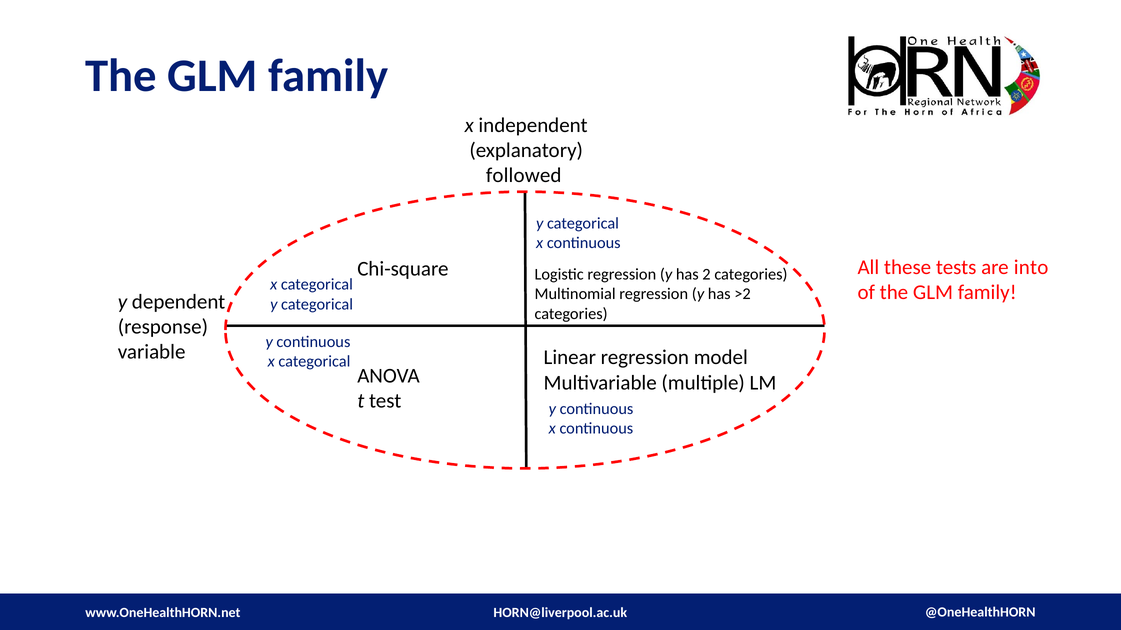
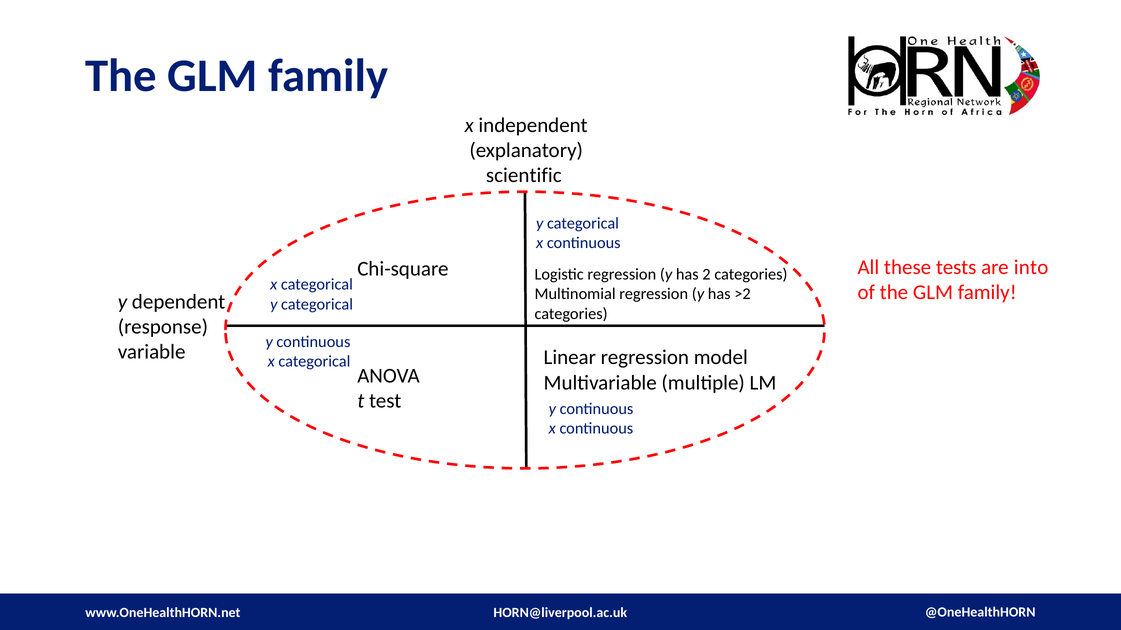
followed: followed -> scientific (524, 176)
